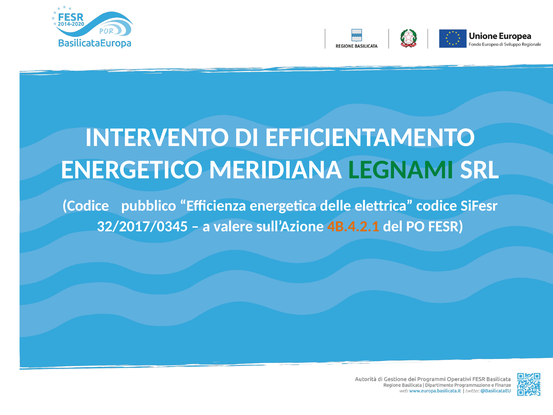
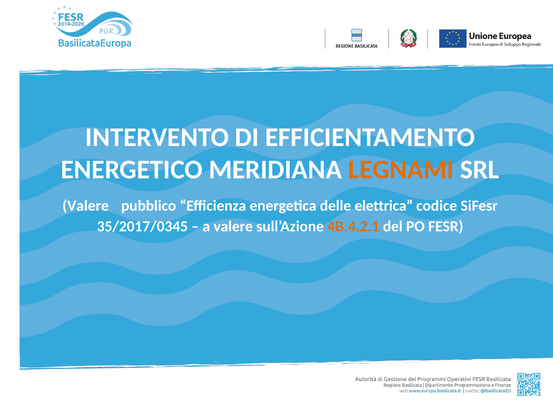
LEGNAMI colour: green -> orange (401, 170)
Codice: Codice -> Valere (86, 206)
32/2017/0345: 32/2017/0345 -> 35/2017/0345 (142, 226)
